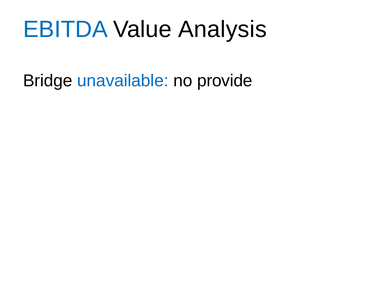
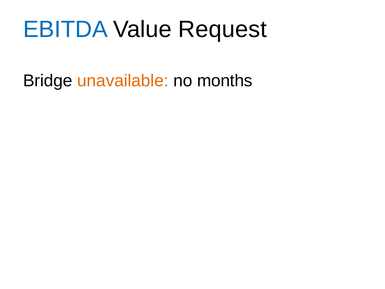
Analysis: Analysis -> Request (222, 29)
unavailable colour: blue -> orange (123, 81)
provide: provide -> months (225, 81)
